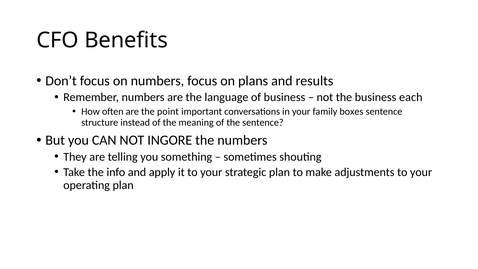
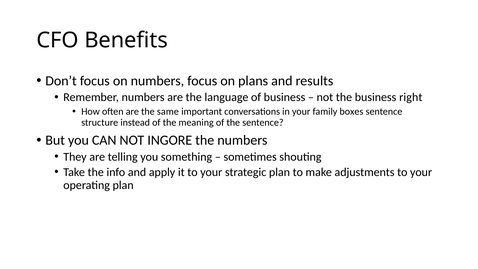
each: each -> right (411, 97)
point: point -> same (168, 112)
